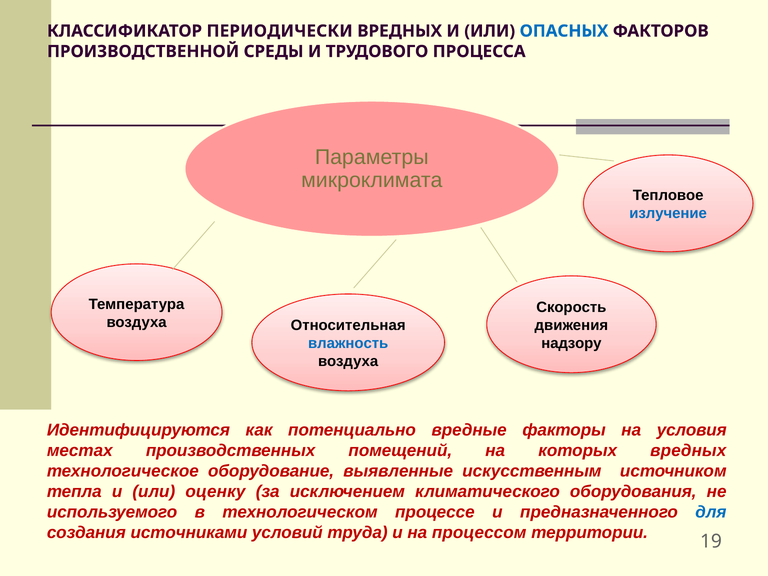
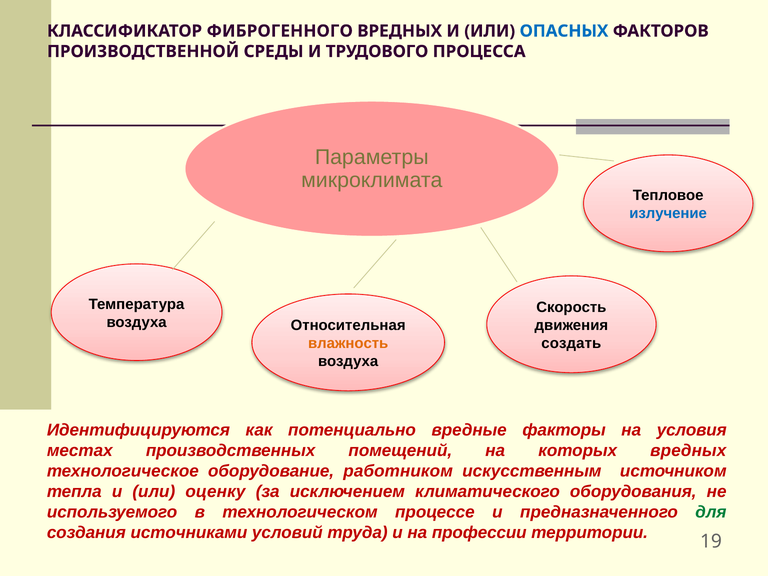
ПЕРИОДИЧЕСКИ: ПЕРИОДИЧЕСКИ -> ФИБРОГЕННОГО (280, 31)
надзору: надзору -> создать (571, 343)
влажность colour: blue -> orange (348, 343)
выявленные: выявленные -> работником (398, 471)
для colour: blue -> green (711, 512)
процессом: процессом -> профессии (479, 533)
